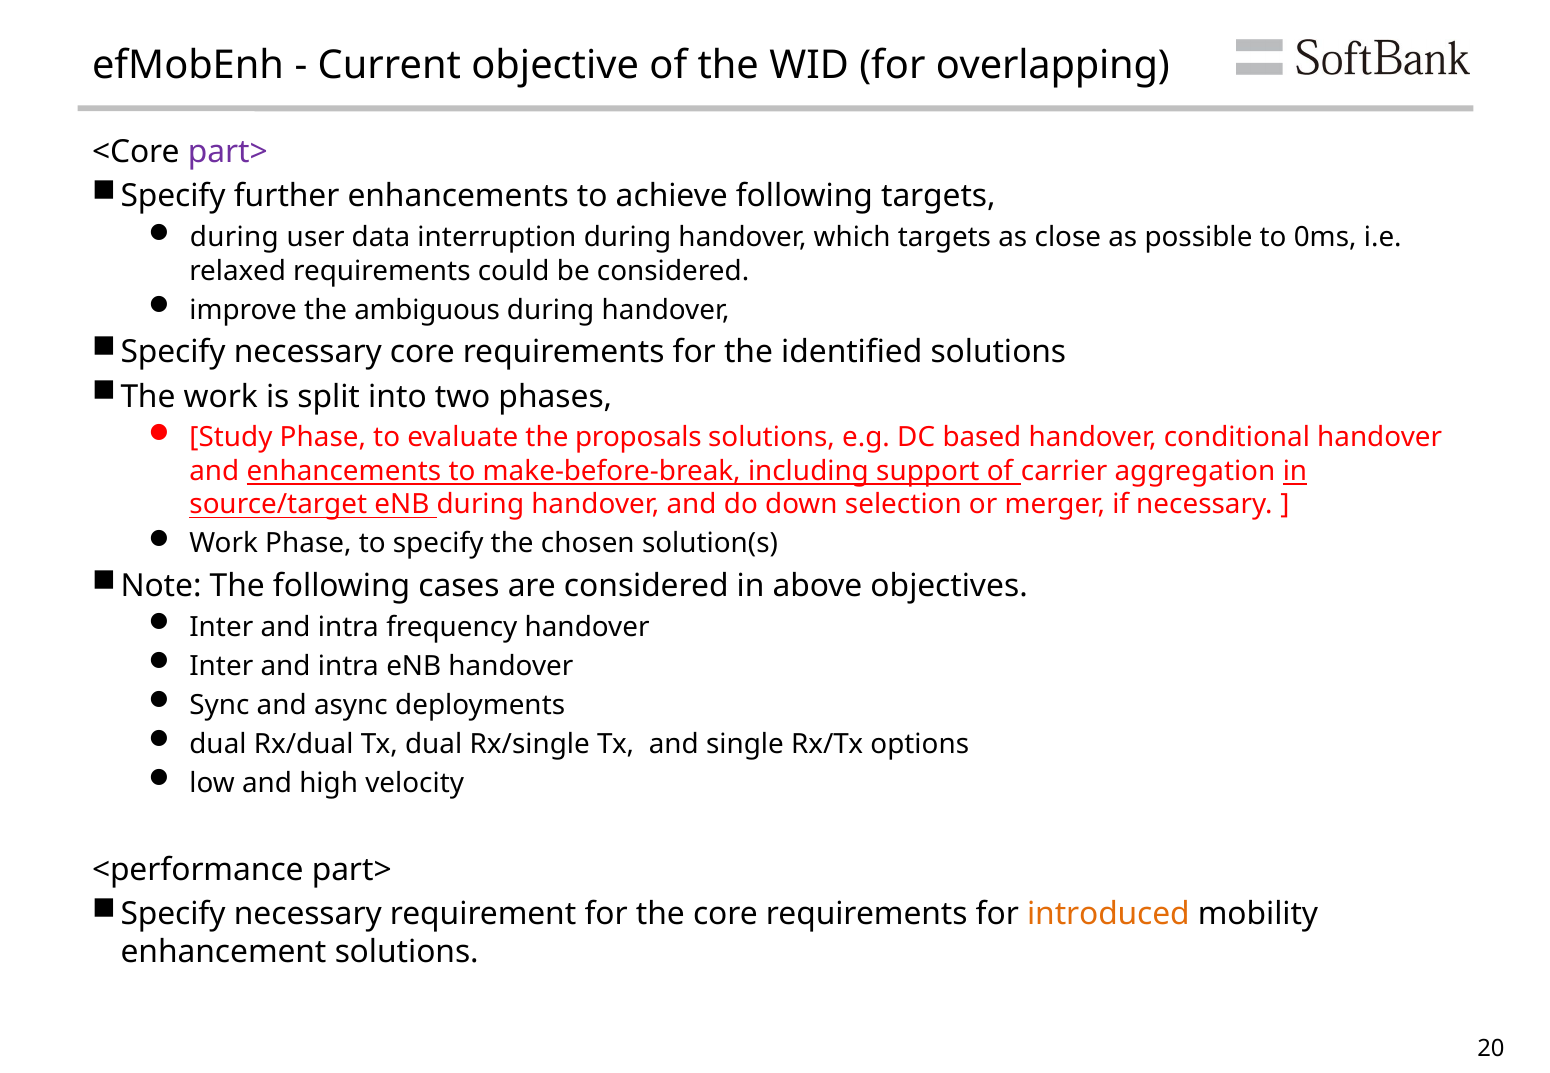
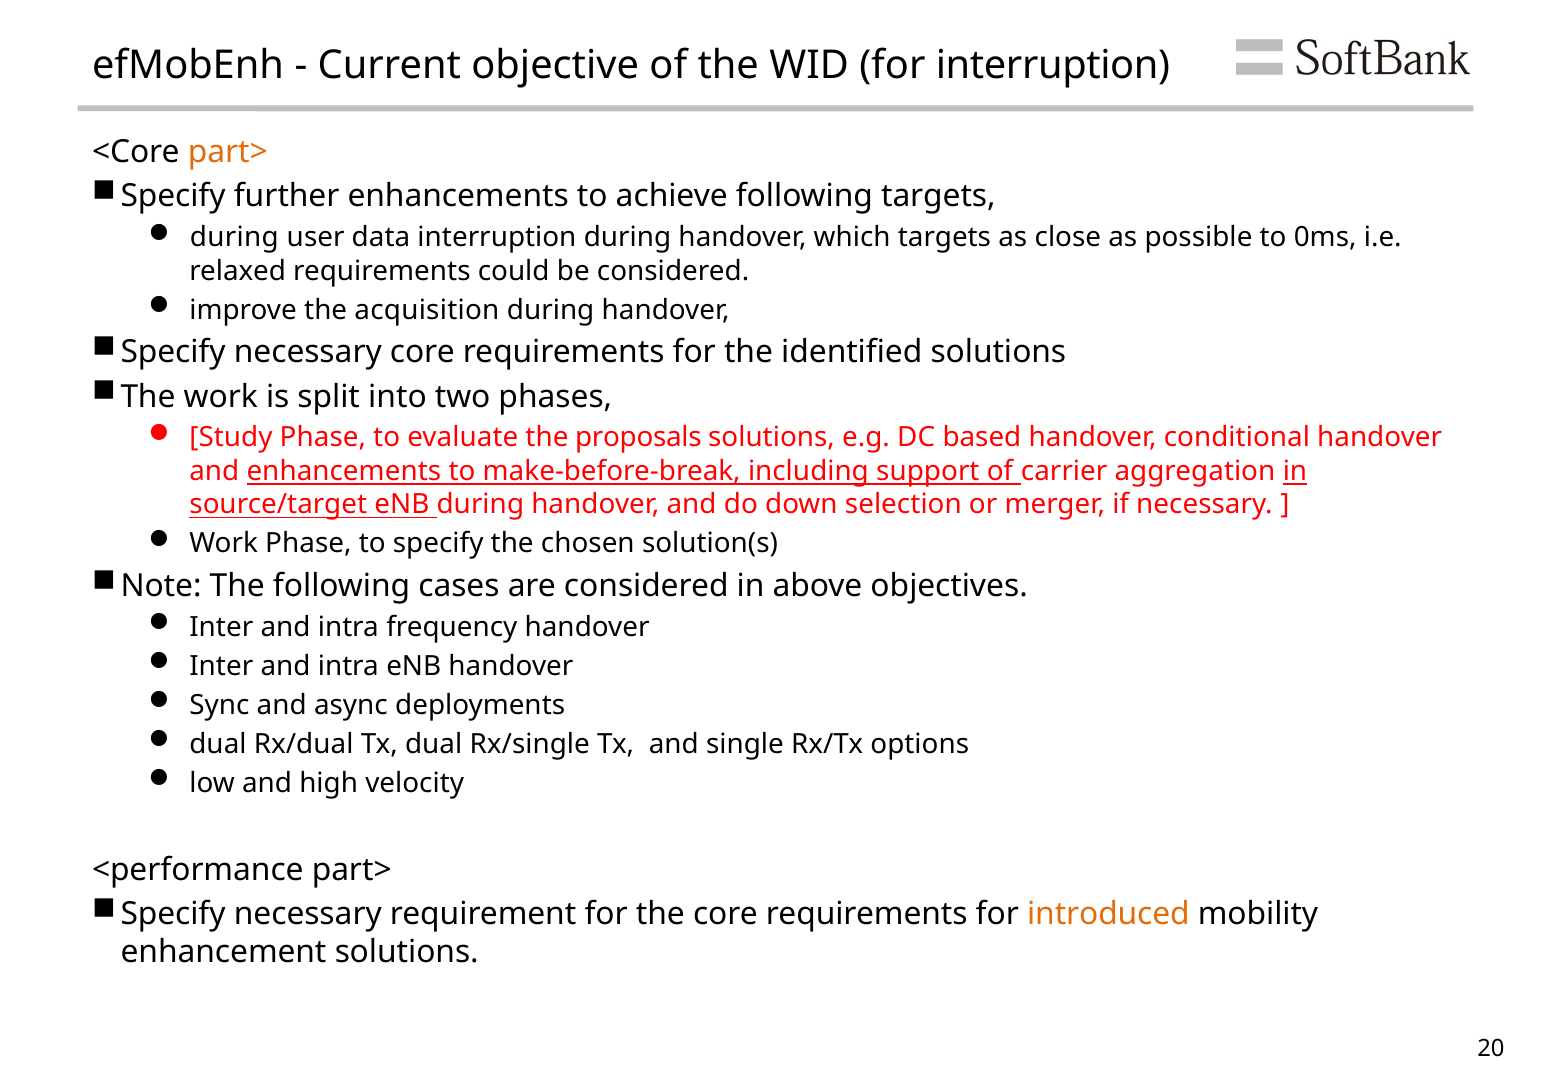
for overlapping: overlapping -> interruption (1053, 65)
part> colour: purple -> orange (228, 152)
ambiguous: ambiguous -> acquisition (427, 310)
